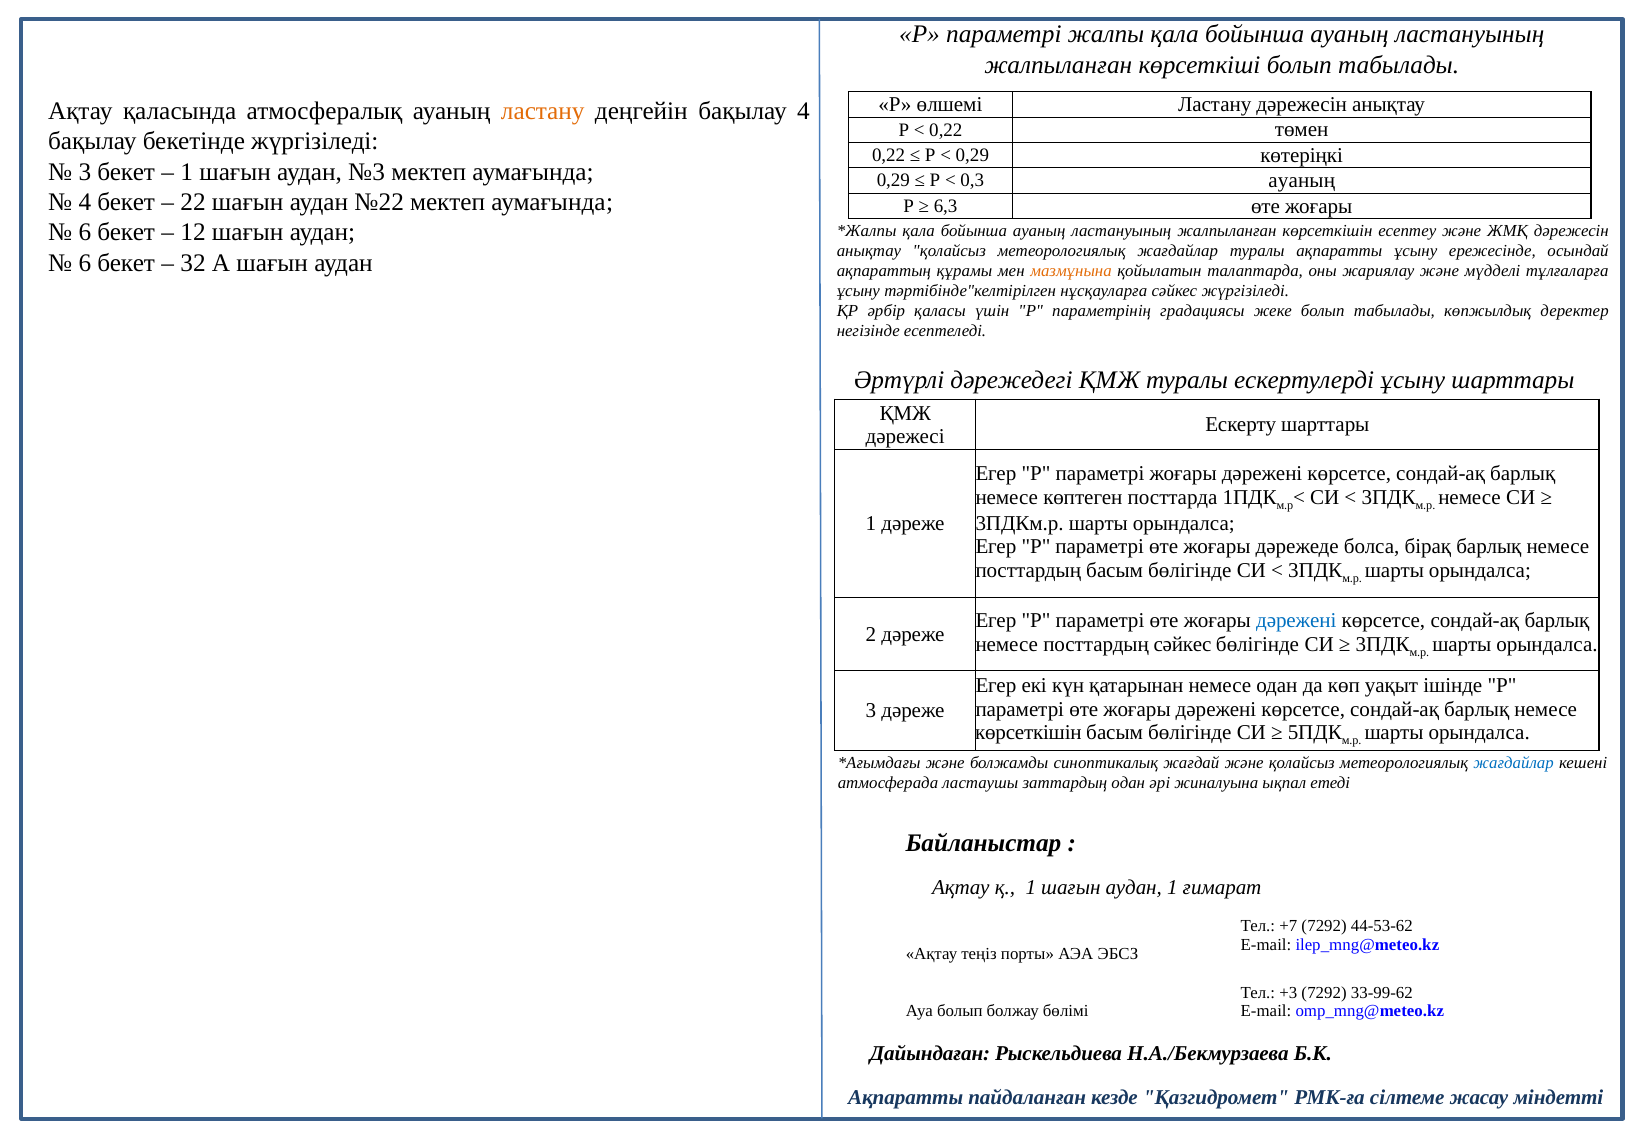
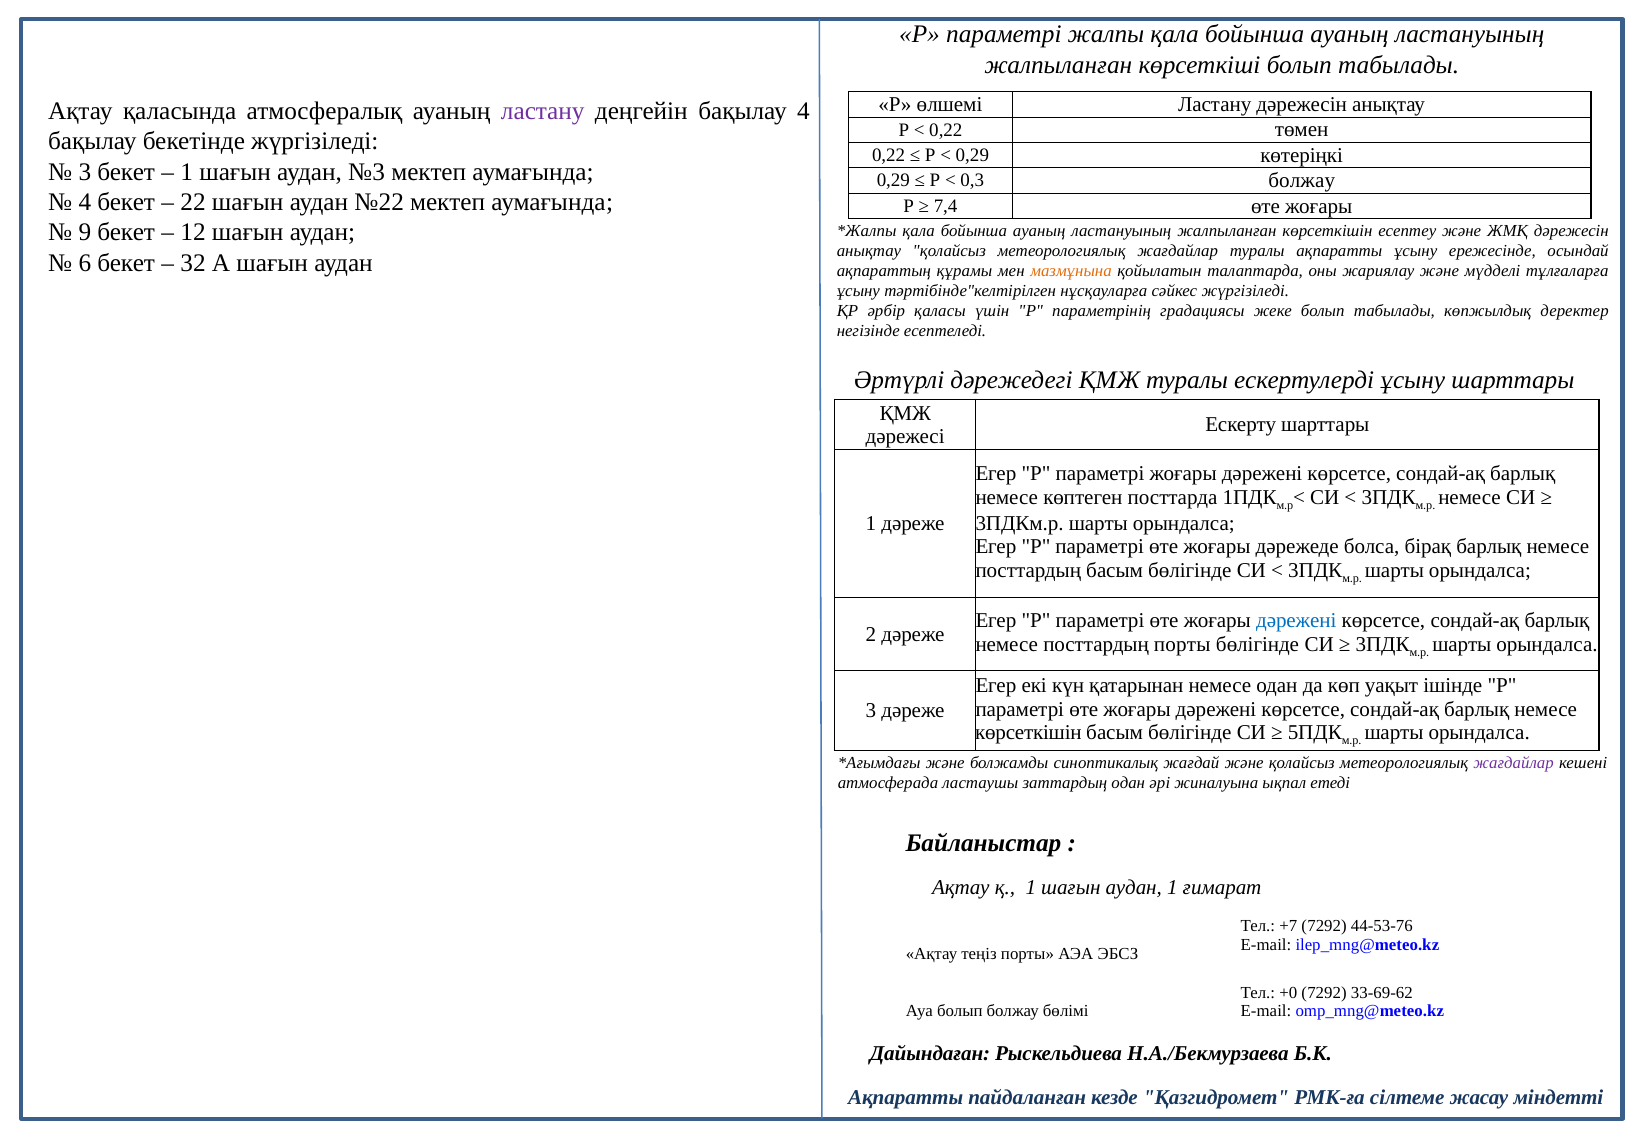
ластану colour: orange -> purple (543, 111)
0,3 ауаның: ауаның -> болжау (1302, 181)
6,3: 6,3 -> 7,4 (946, 206)
6: 6 -> 9 (85, 233)
посттардың сәйкес: сәйкес -> порты (1182, 644)
жағдайлар colour: blue -> purple (1514, 763)
44-53-62: 44-53-62 -> 44-53-76 (1382, 926)
+3: +3 -> +0 (1288, 993)
33-99-62: 33-99-62 -> 33-69-62 (1382, 993)
